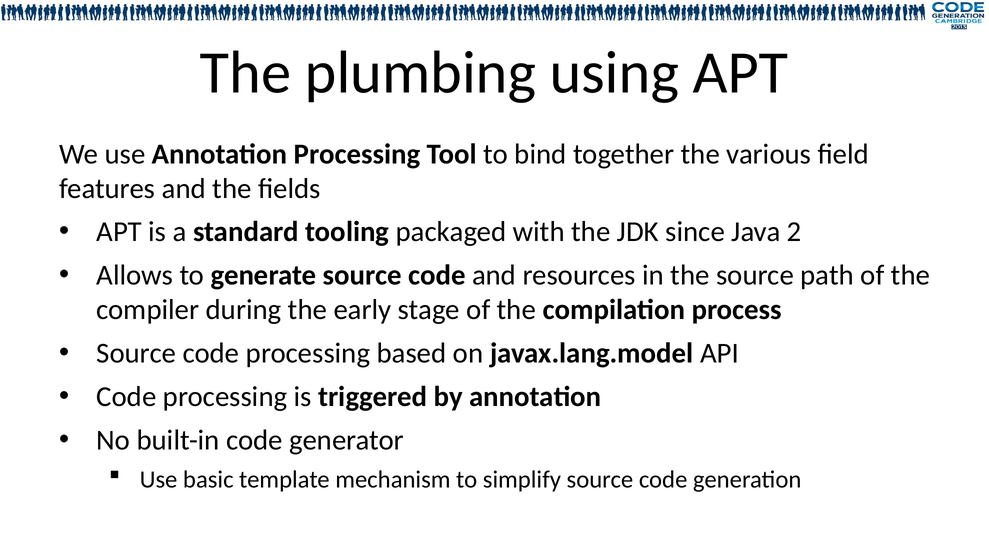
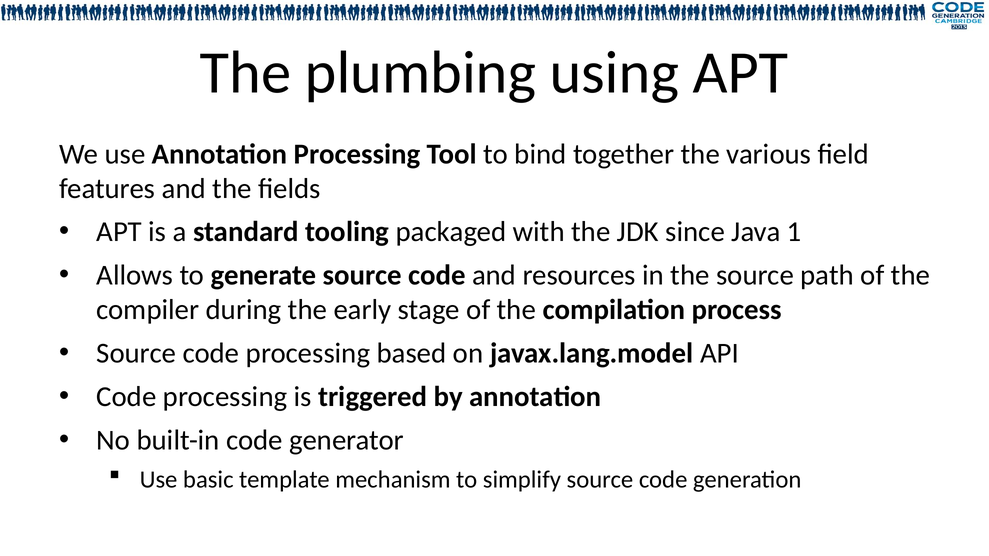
2: 2 -> 1 (794, 232)
